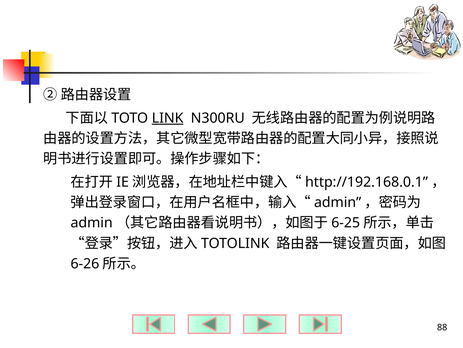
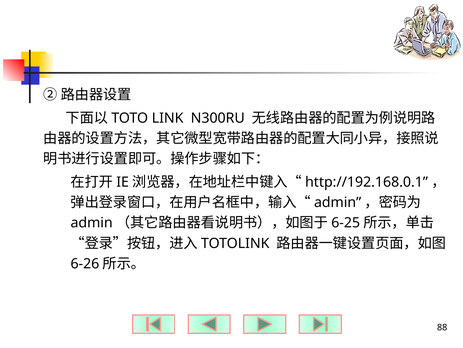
LINK underline: present -> none (168, 118)
